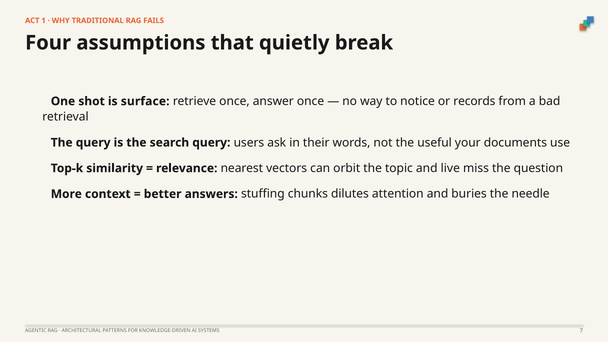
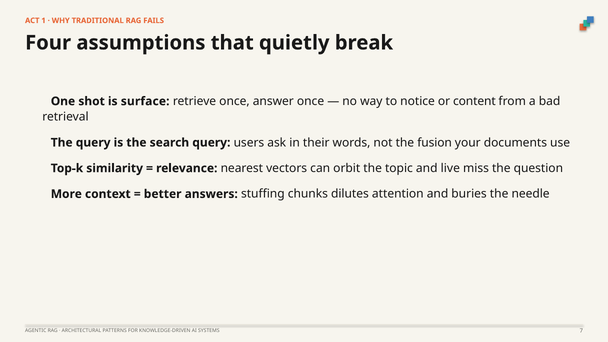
records: records -> content (474, 101)
useful: useful -> fusion (435, 143)
